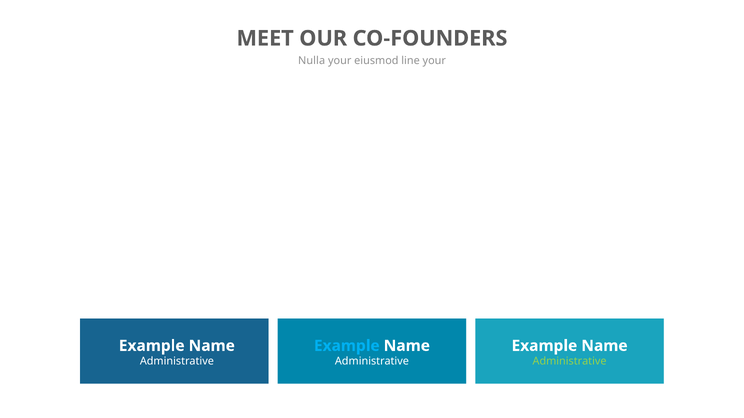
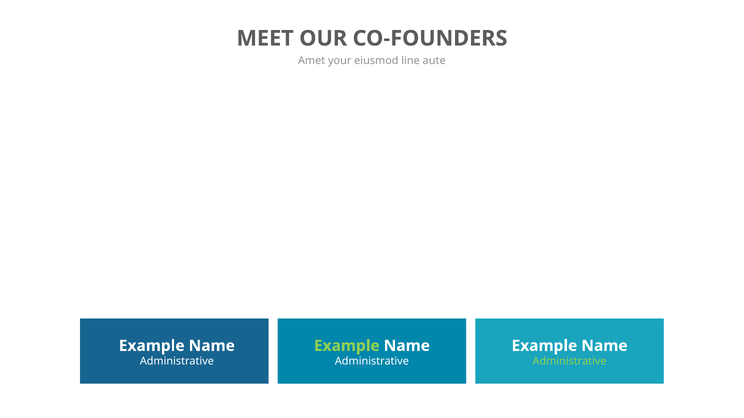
Nulla: Nulla -> Amet (312, 61)
line your: your -> aute (434, 61)
Example colour: light blue -> light green (347, 346)
